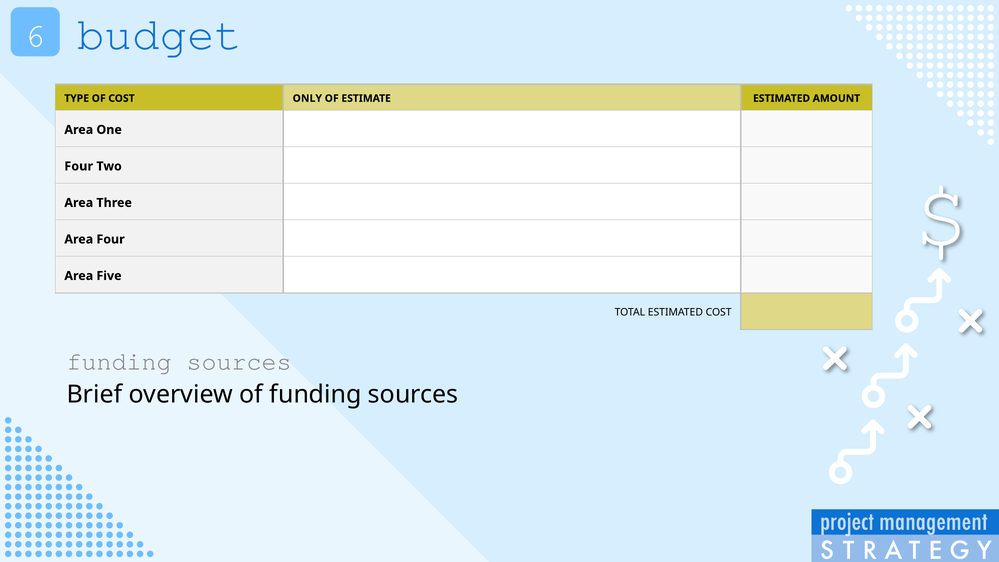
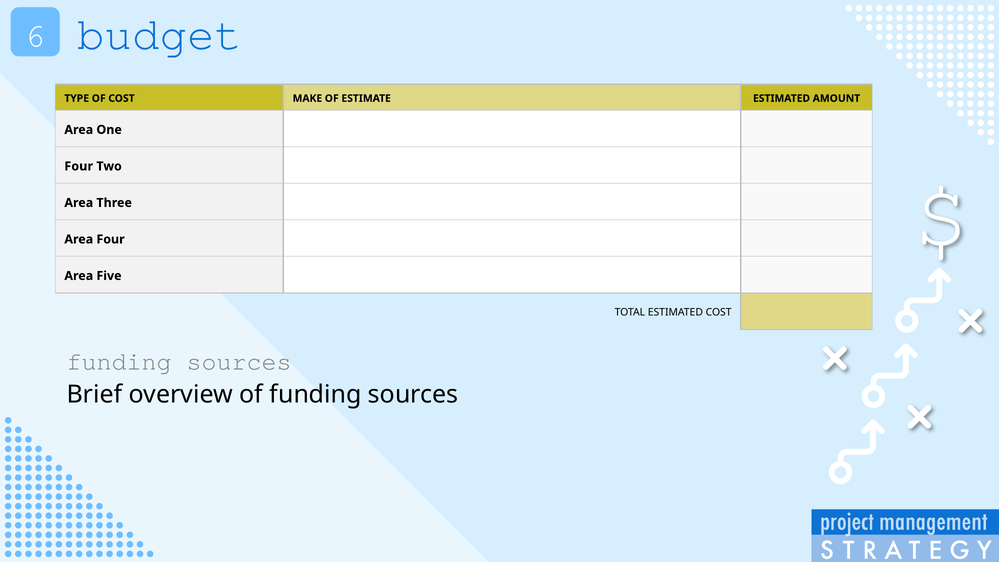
ONLY: ONLY -> MAKE (307, 98)
